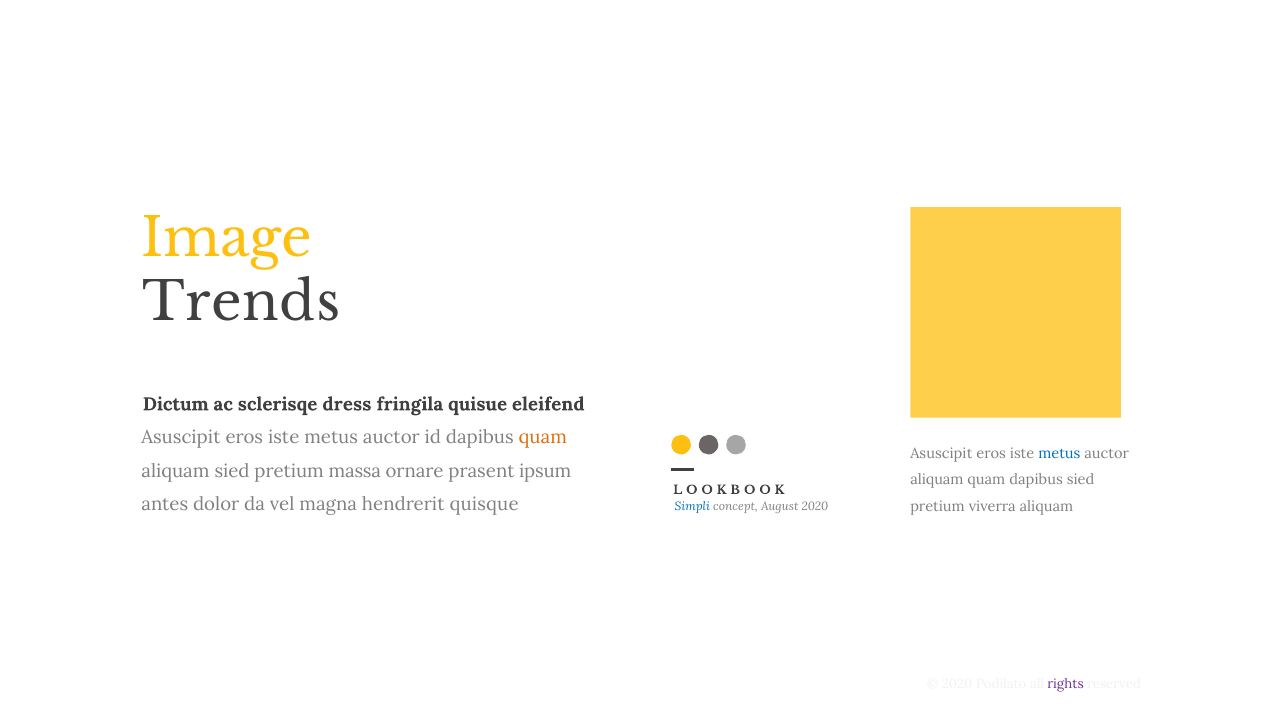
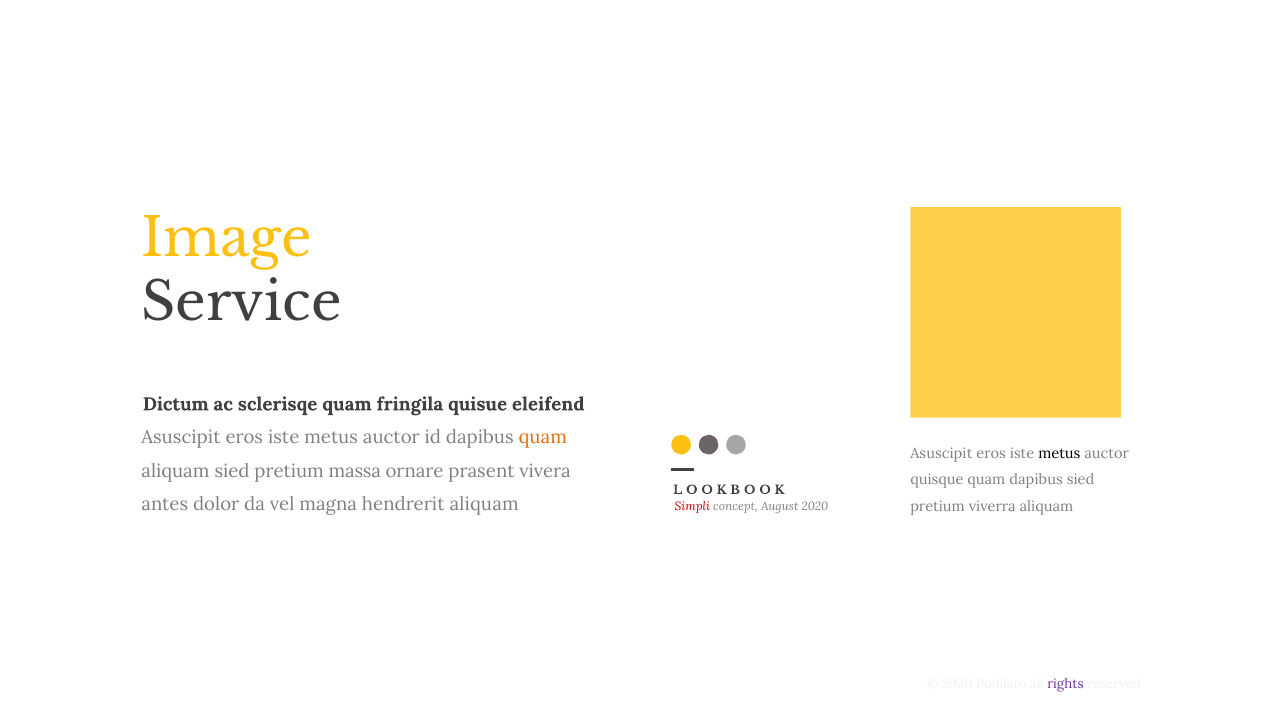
Trends: Trends -> Service (242, 303)
sclerisqe dress: dress -> quam (347, 404)
metus colour: blue -> black (1059, 454)
ipsum: ipsum -> vivera (545, 471)
aliquam: aliquam -> quisque (937, 480)
hendrerit quisque: quisque -> aliquam (484, 505)
Simpli colour: blue -> red (692, 507)
